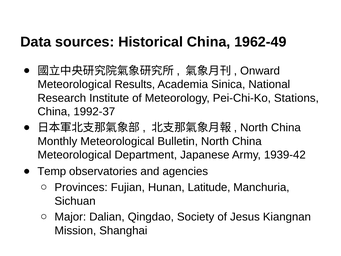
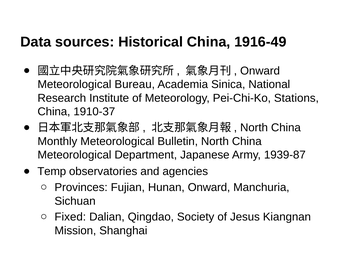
1962-49: 1962-49 -> 1916-49 (260, 42)
Results: Results -> Bureau (135, 84)
1992-37: 1992-37 -> 1910-37 (94, 112)
1939-42: 1939-42 -> 1939-87 (285, 155)
Hunan Latitude: Latitude -> Onward (209, 187)
Major: Major -> Fixed (70, 217)
